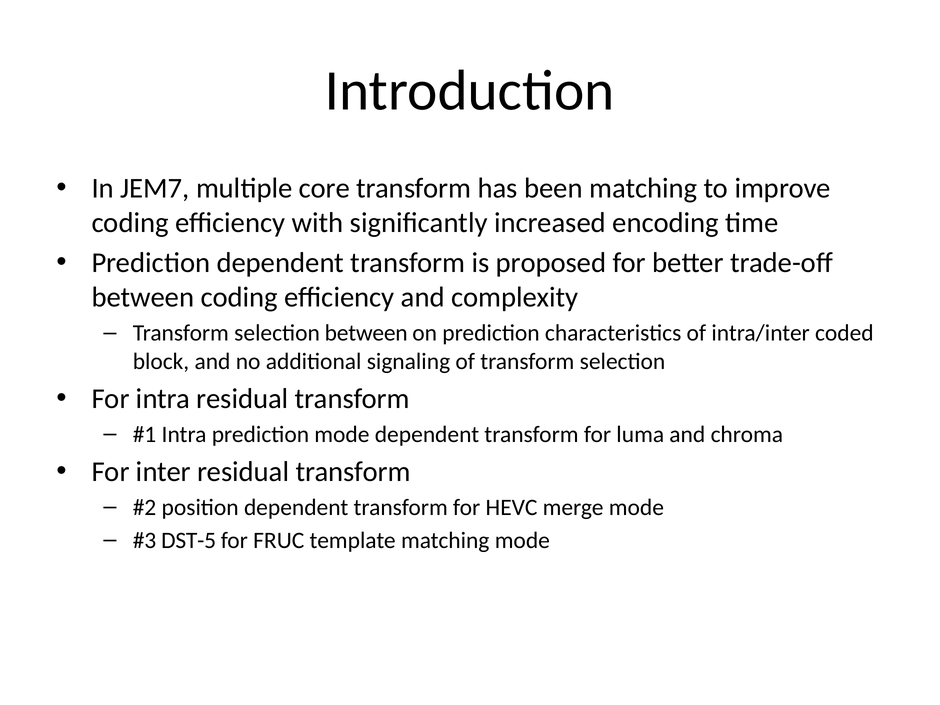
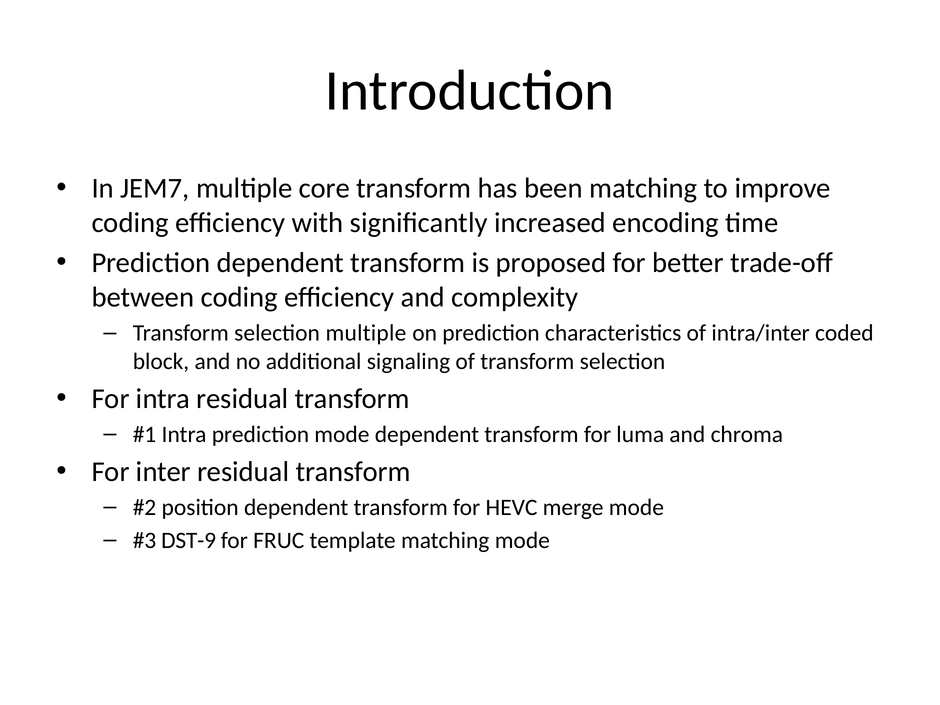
selection between: between -> multiple (366, 333)
DST-5: DST-5 -> DST-9 (189, 540)
